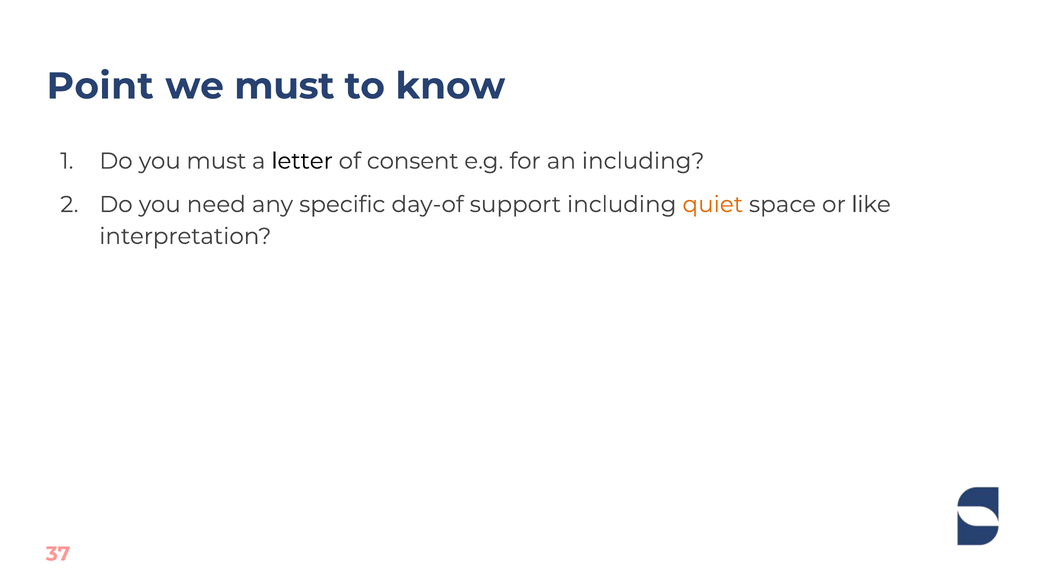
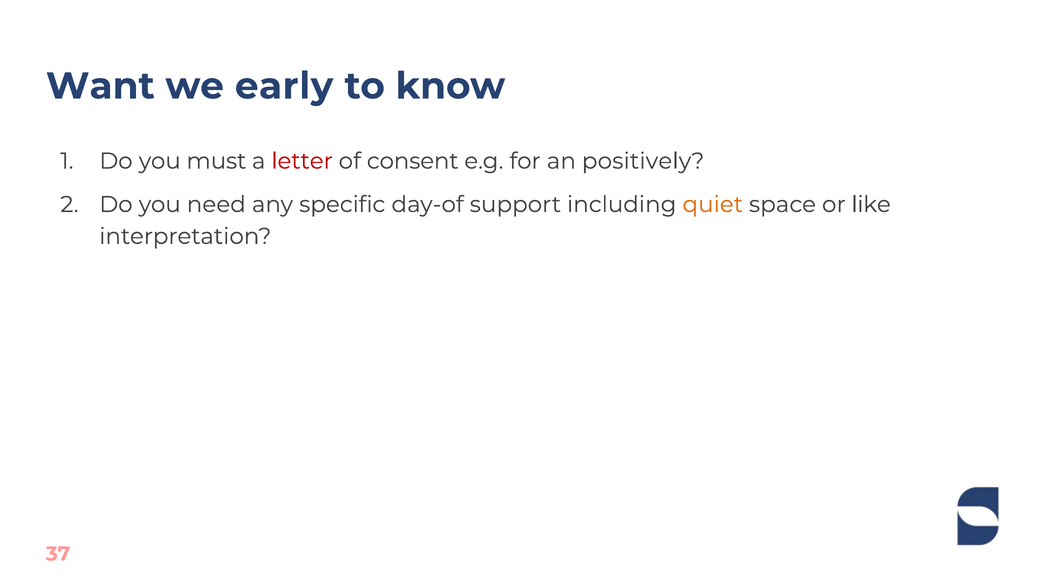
Point: Point -> Want (100, 86)
we must: must -> early (284, 86)
letter colour: black -> red (302, 161)
an including: including -> positively (643, 161)
